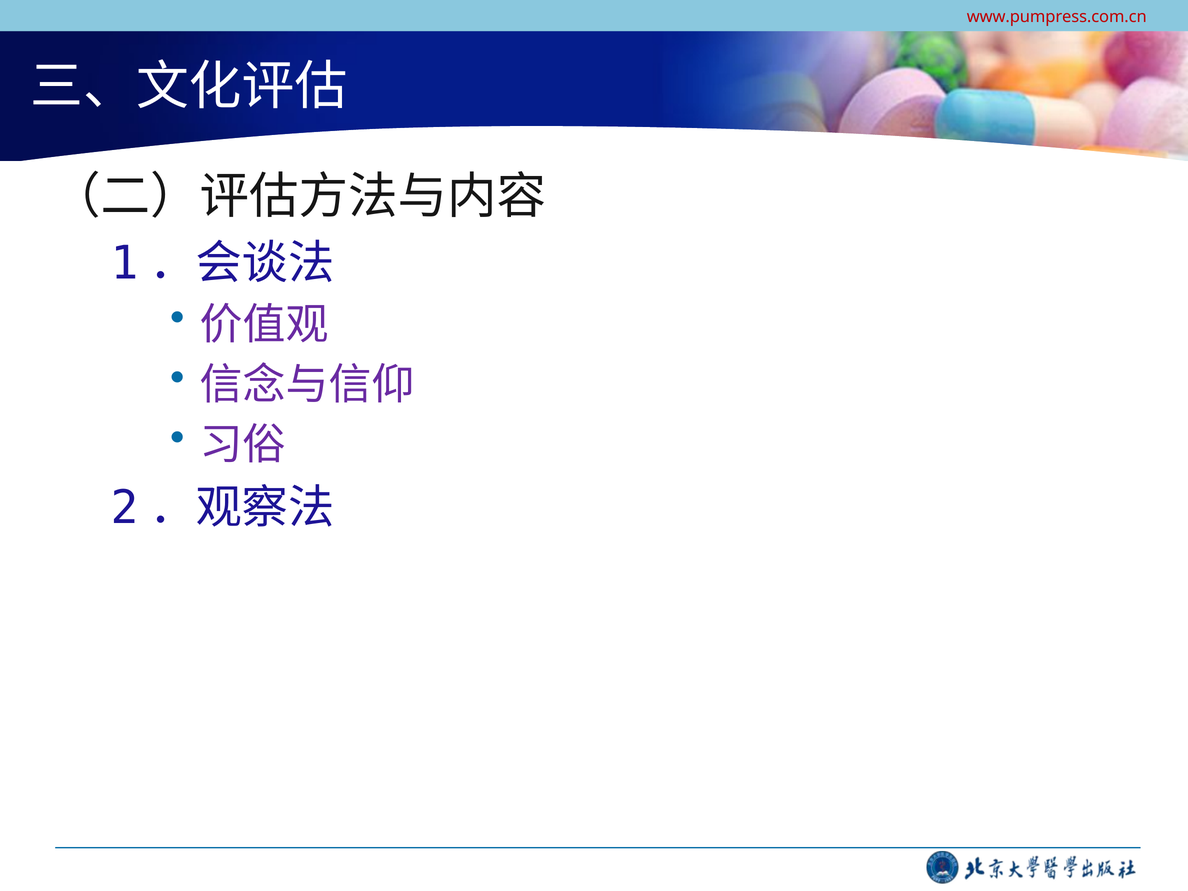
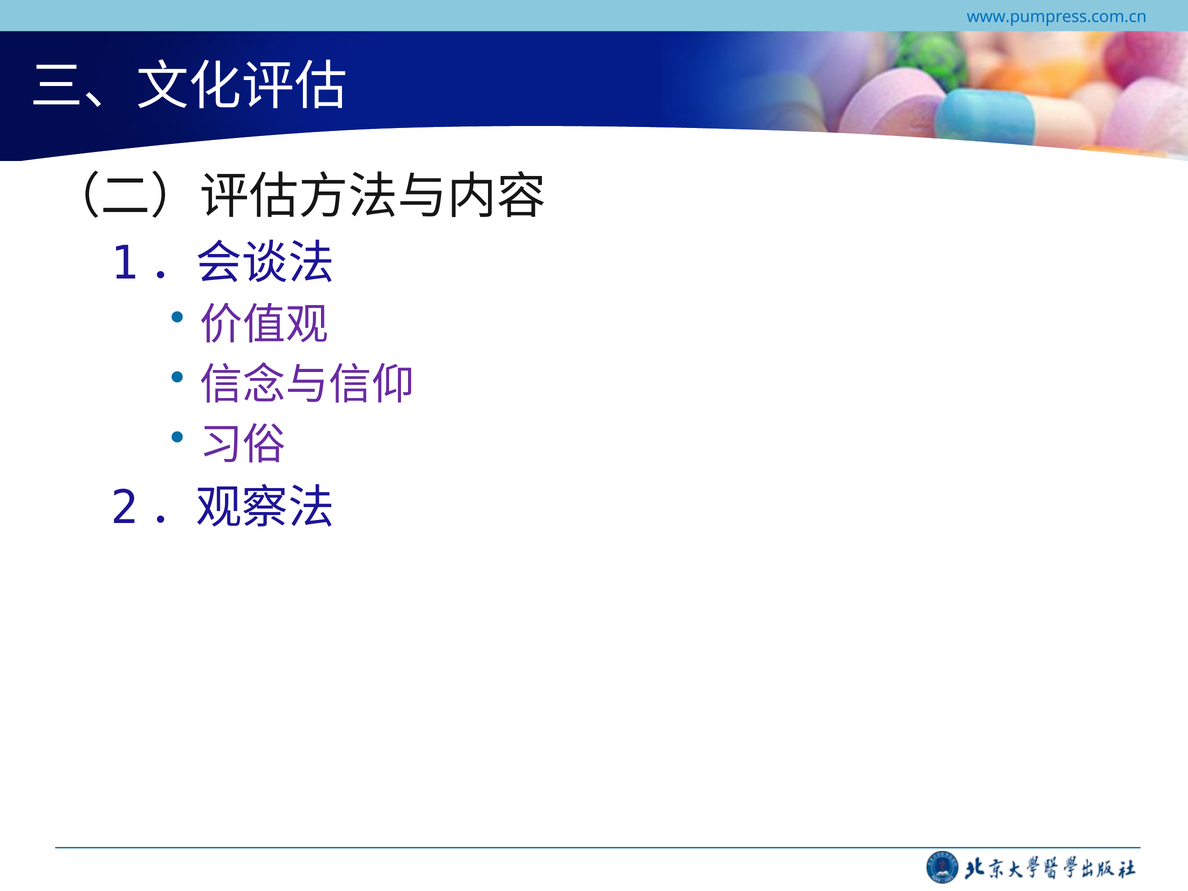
www.pumpress.com.cn colour: red -> blue (1057, 17)
